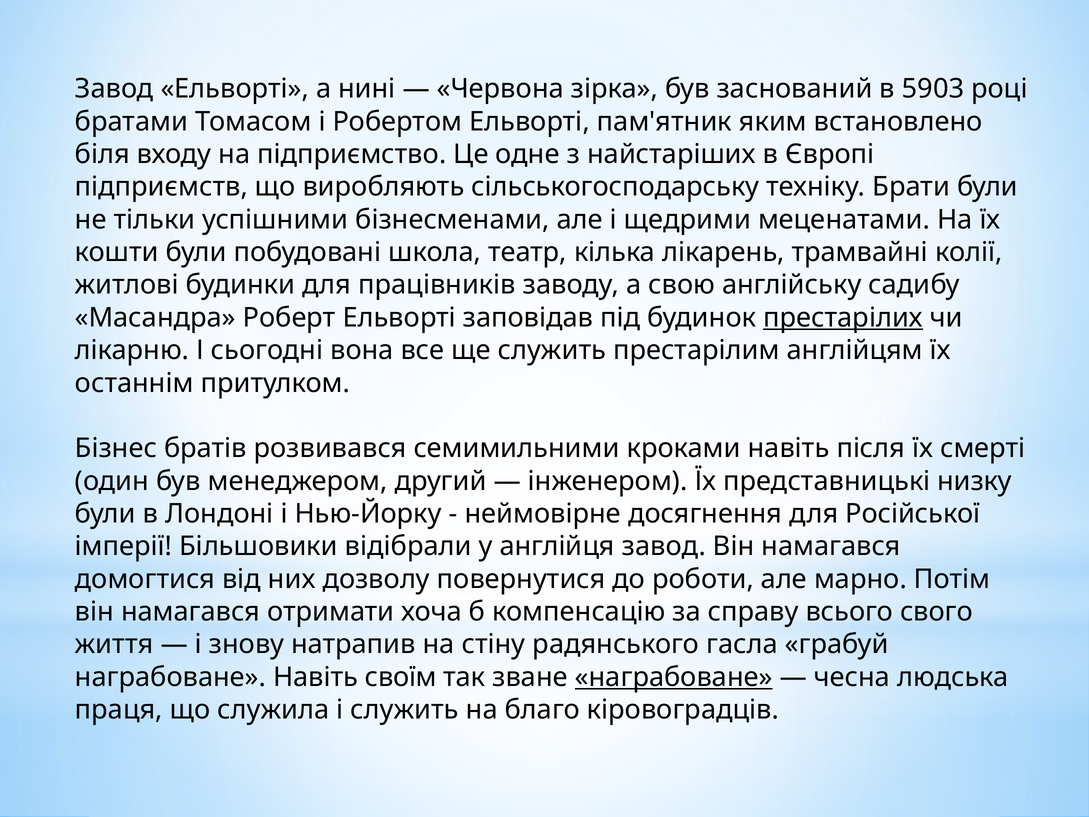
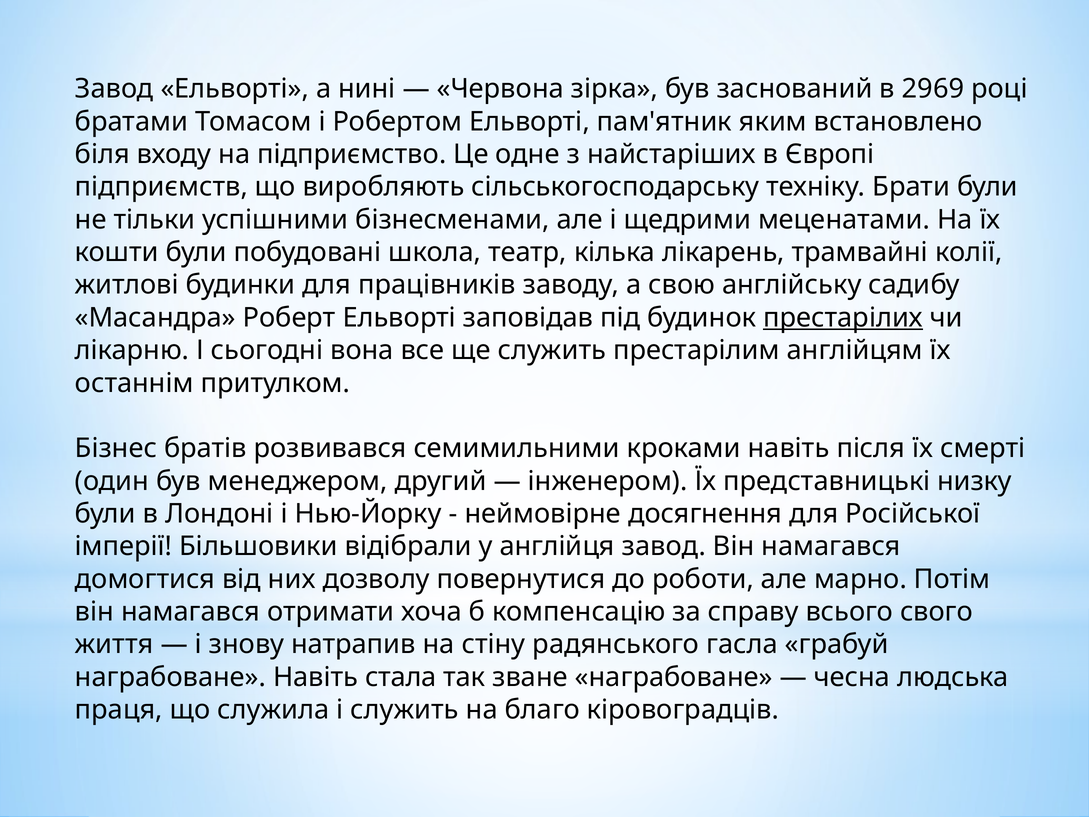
5903: 5903 -> 2969 (933, 89)
своїм: своїм -> стала (401, 677)
награбоване underline: present -> none (674, 677)
